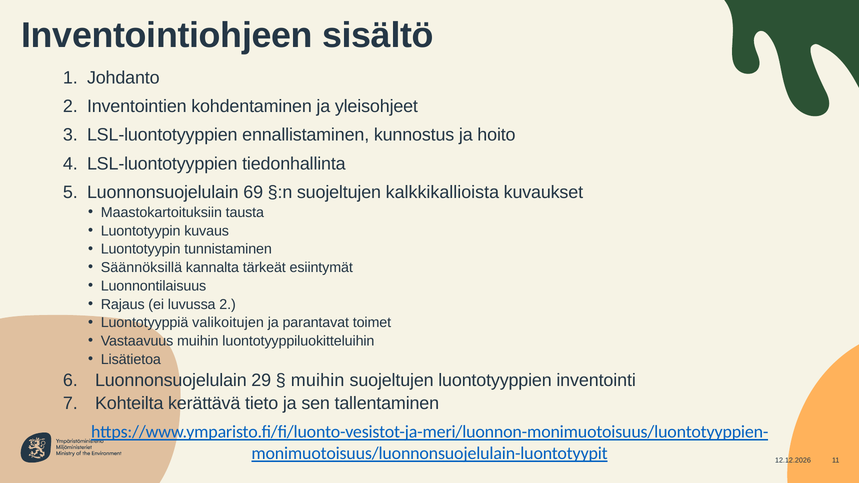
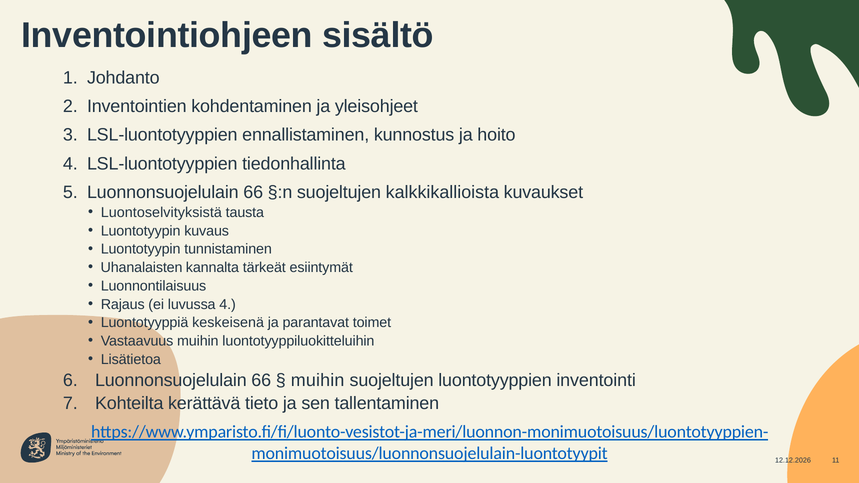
69: 69 -> 66 (253, 192)
Maastokartoituksiin: Maastokartoituksiin -> Luontoselvityksistä (161, 213)
Säännöksillä: Säännöksillä -> Uhanalaisten (142, 268)
luvussa 2: 2 -> 4 (228, 304)
valikoitujen: valikoitujen -> keskeisenä (228, 323)
6 Luonnonsuojelulain 29: 29 -> 66 (261, 381)
